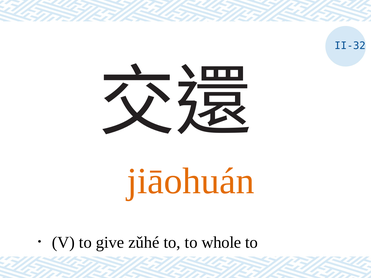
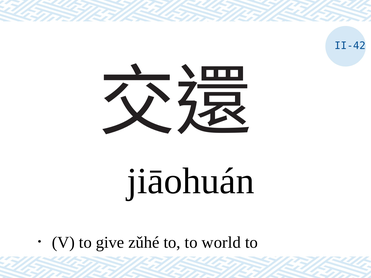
II-32: II-32 -> II-42 (350, 46)
jiāohuán colour: orange -> black (191, 181)
whole: whole -> world (221, 243)
